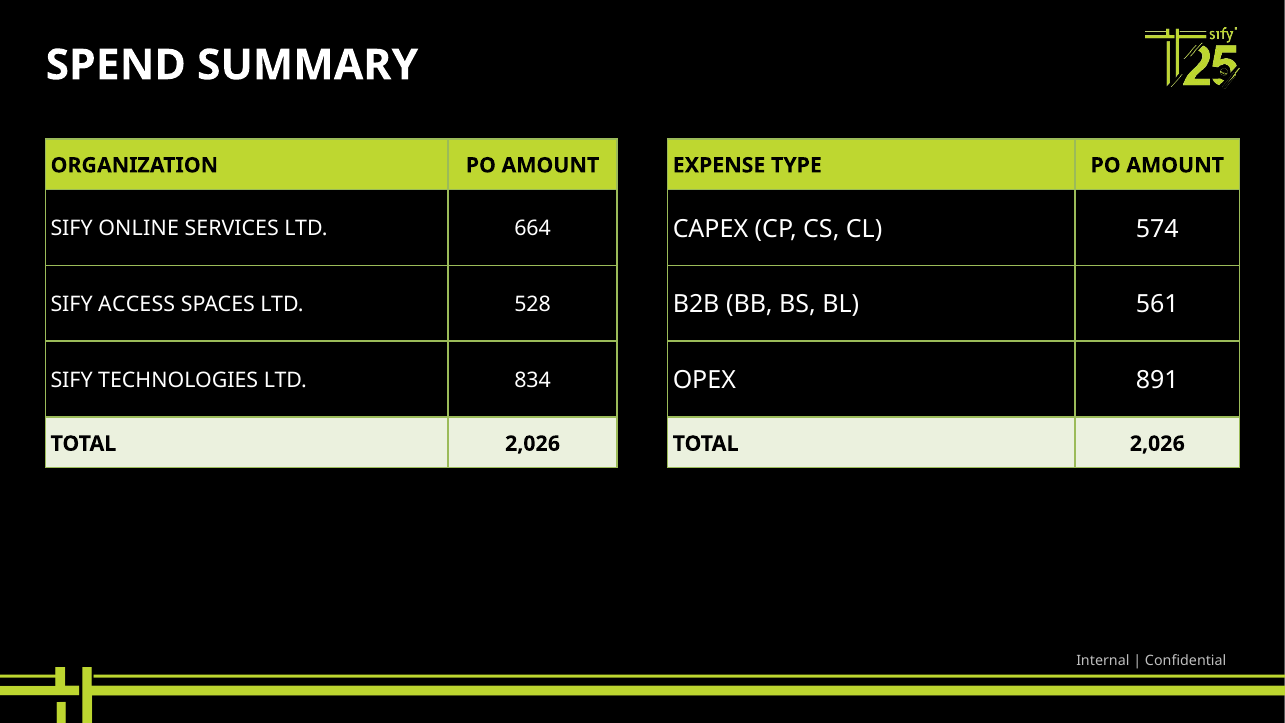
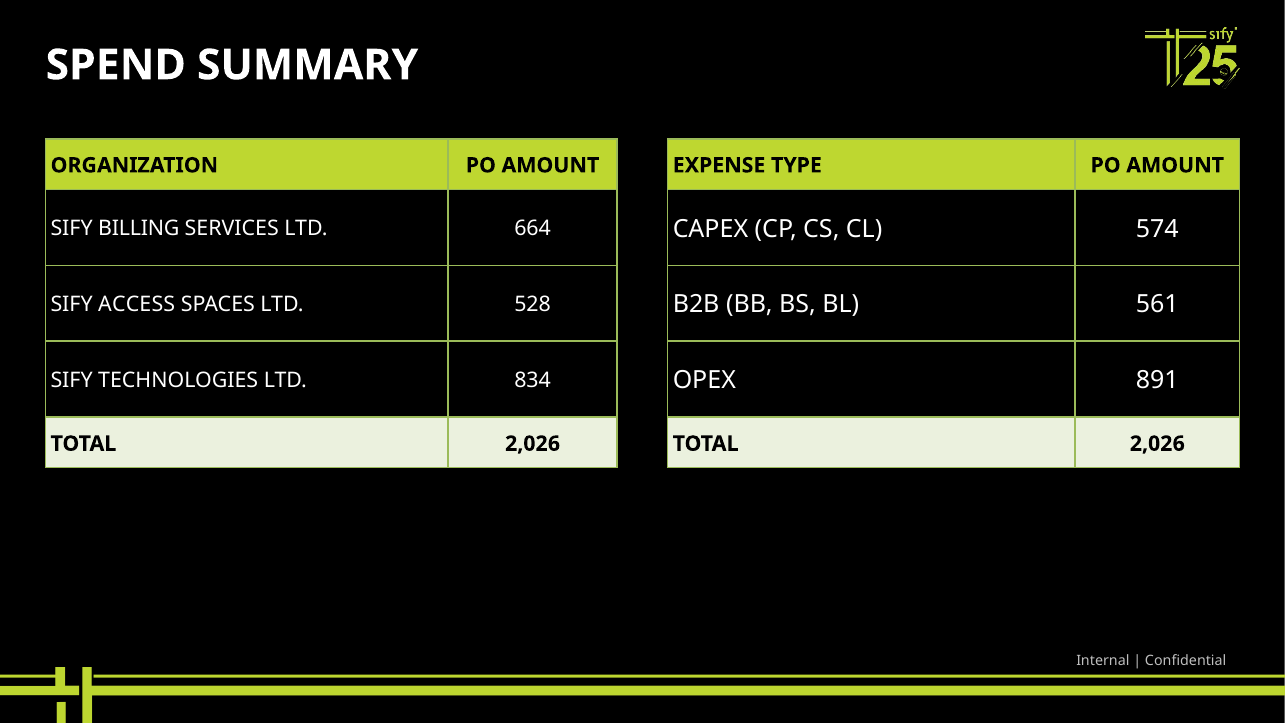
ONLINE: ONLINE -> BILLING (139, 229)
